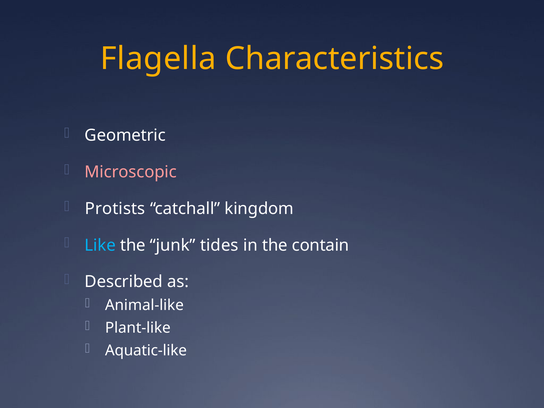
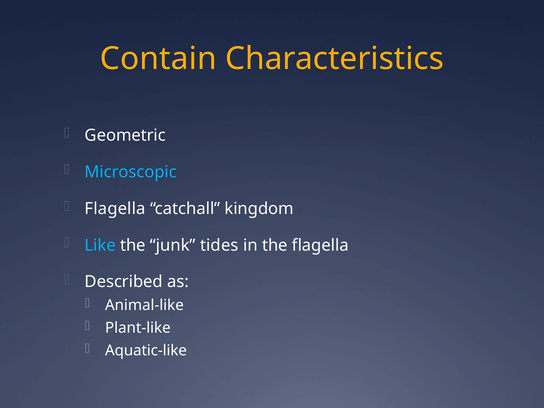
Flagella: Flagella -> Contain (158, 59)
Microscopic colour: pink -> light blue (131, 172)
Protists: Protists -> Flagella (115, 209)
the contain: contain -> flagella (320, 245)
